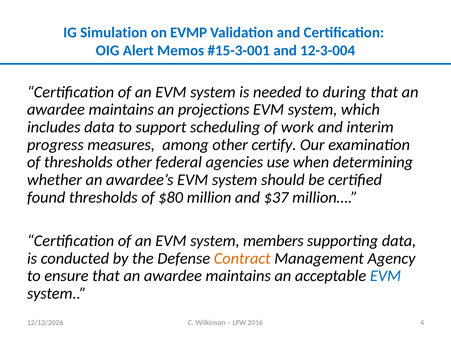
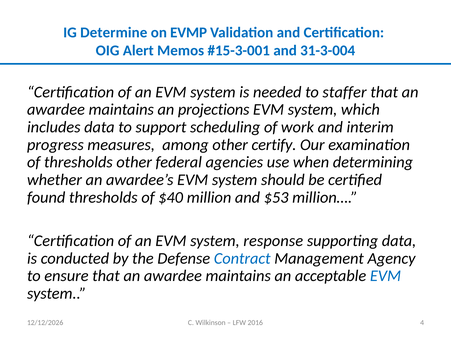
Simulation: Simulation -> Determine (114, 33)
12-3-004: 12-3-004 -> 31-3-004 (328, 51)
during: during -> staffer (345, 92)
$80: $80 -> $40 (171, 198)
$37: $37 -> $53 (276, 198)
members: members -> response (273, 241)
Contract colour: orange -> blue (242, 259)
